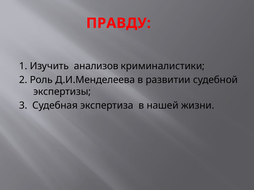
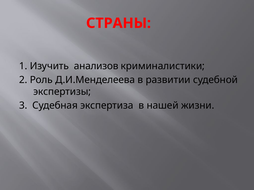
ПРАВДУ: ПРАВДУ -> СТРАНЫ (119, 23)
